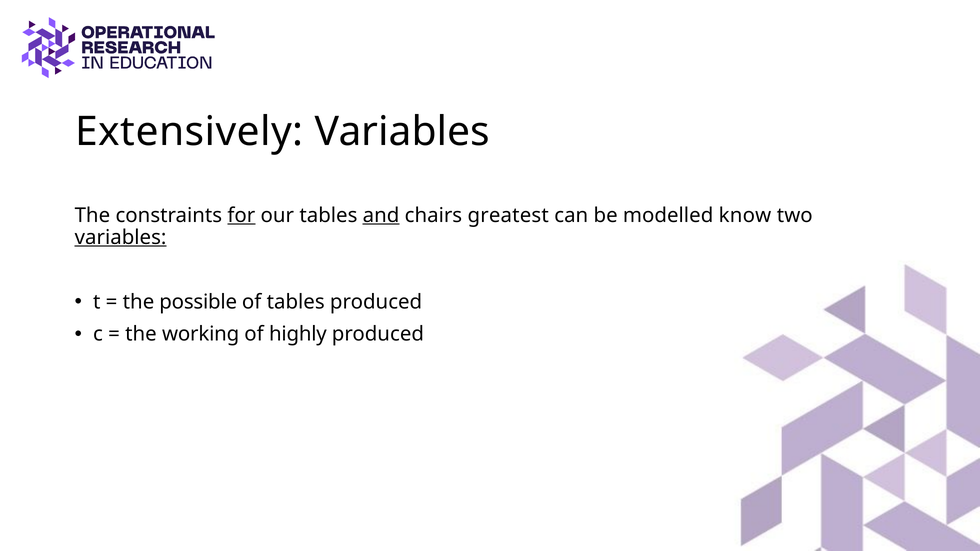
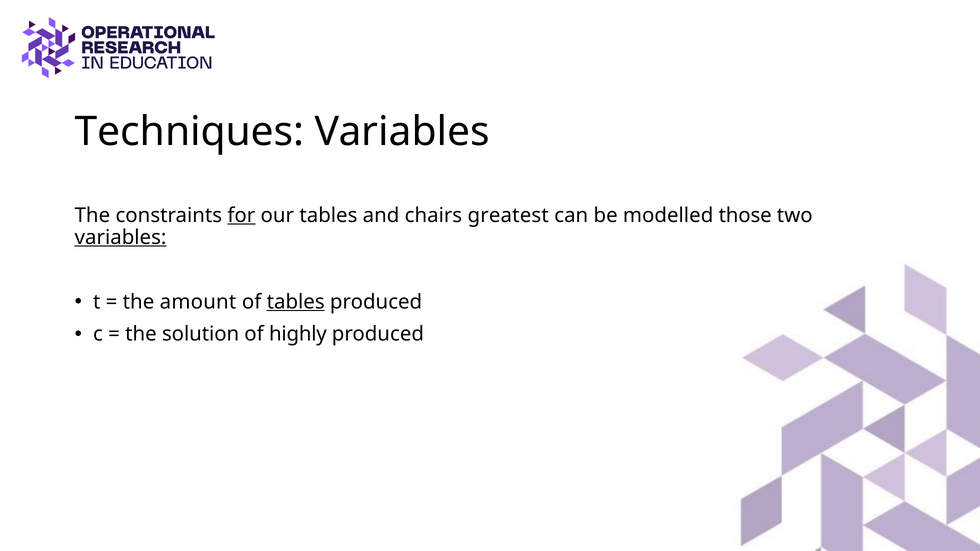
Extensively: Extensively -> Techniques (190, 132)
and underline: present -> none (381, 215)
know: know -> those (745, 215)
possible: possible -> amount (198, 302)
tables underline: none -> present (296, 302)
working: working -> solution (201, 334)
